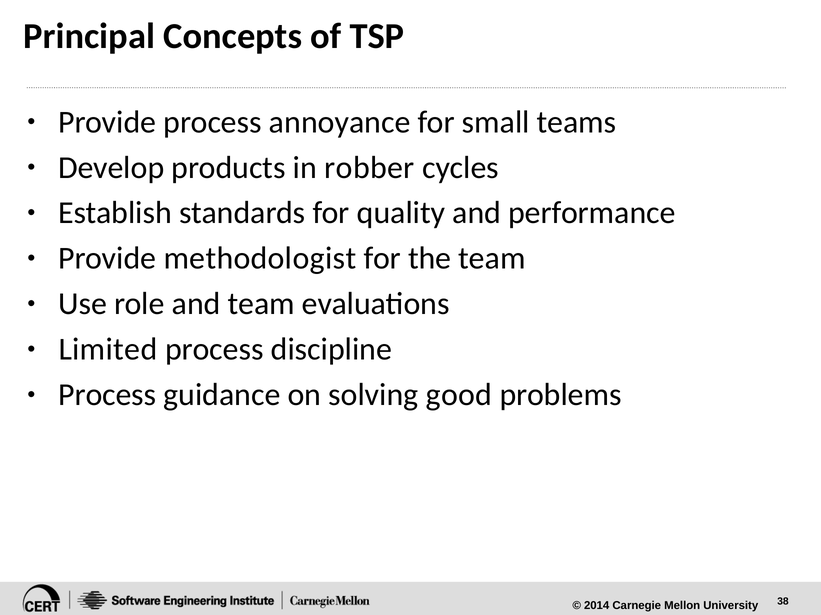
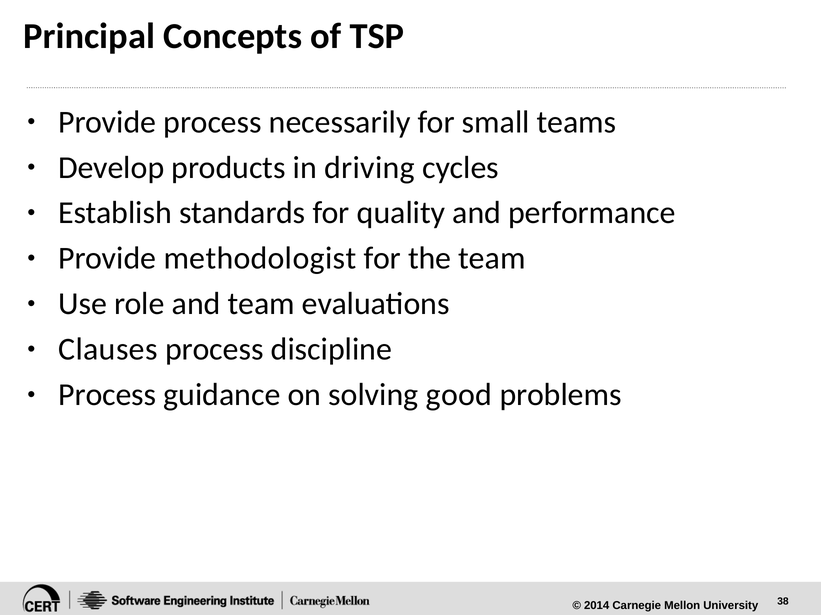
annoyance: annoyance -> necessarily (340, 122)
robber: robber -> driving (370, 168)
Limited: Limited -> Clauses (108, 350)
